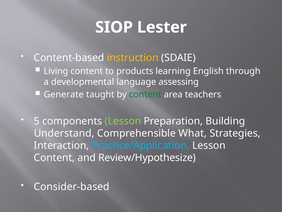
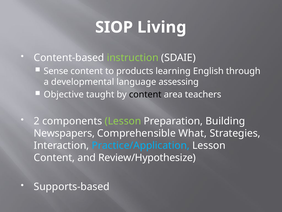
Lester: Lester -> Living (162, 27)
instruction colour: yellow -> light green (133, 58)
Living: Living -> Sense (56, 71)
Generate: Generate -> Objective (64, 94)
content colour: green -> black (145, 94)
5: 5 -> 2 (37, 121)
Understand: Understand -> Newspapers (64, 133)
Consider-based: Consider-based -> Supports-based (72, 186)
